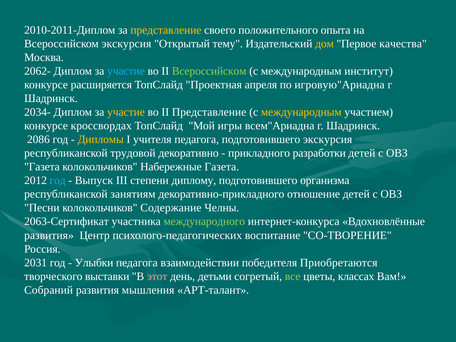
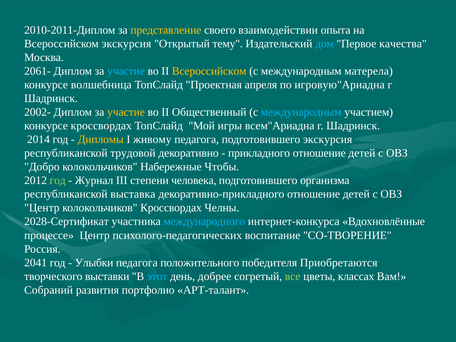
положительного: положительного -> взаимодействии (278, 30)
дом colour: yellow -> light blue (324, 44)
2062-: 2062- -> 2061- (37, 71)
Всероссийском colour: light green -> yellow (209, 71)
институт: институт -> матерела (369, 71)
расширяется: расширяется -> волшебница (101, 85)
2034-: 2034- -> 2002- (37, 112)
II Представление: Представление -> Общественный (209, 112)
международным colour: yellow -> light blue (301, 112)
2086: 2086 -> 2014 (38, 139)
учителя: учителя -> живому (152, 139)
прикладного разработки: разработки -> отношение (319, 153)
Газета: Газета -> Добро (42, 167)
Набережные Газета: Газета -> Чтобы (222, 167)
год colour: light blue -> light green (58, 181)
Выпуск: Выпуск -> Журнал (94, 181)
диплому: диплому -> человека (194, 181)
занятиям: занятиям -> выставка (133, 194)
Песни: Песни -> Центр (42, 208)
колокольчиков Содержание: Содержание -> Кроссвордах (171, 208)
2063-Сертификат: 2063-Сертификат -> 2028-Сертификат (66, 222)
международного colour: light green -> light blue (204, 222)
развития: развития -> процессе (49, 235)
2031: 2031 -> 2041 (36, 263)
взаимодействии: взаимодействии -> положительного (200, 263)
этот colour: pink -> light blue (157, 276)
детьми: детьми -> добрее (215, 276)
мышления: мышления -> портфолио (148, 290)
